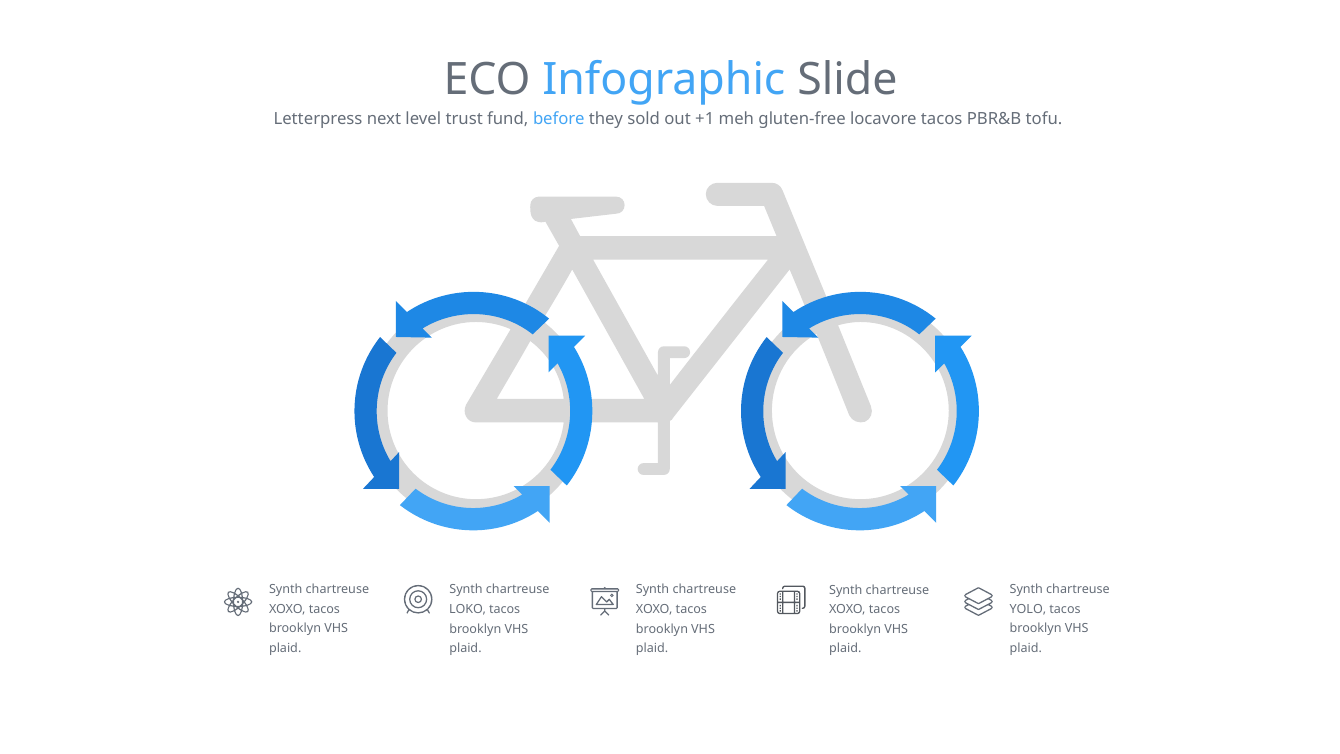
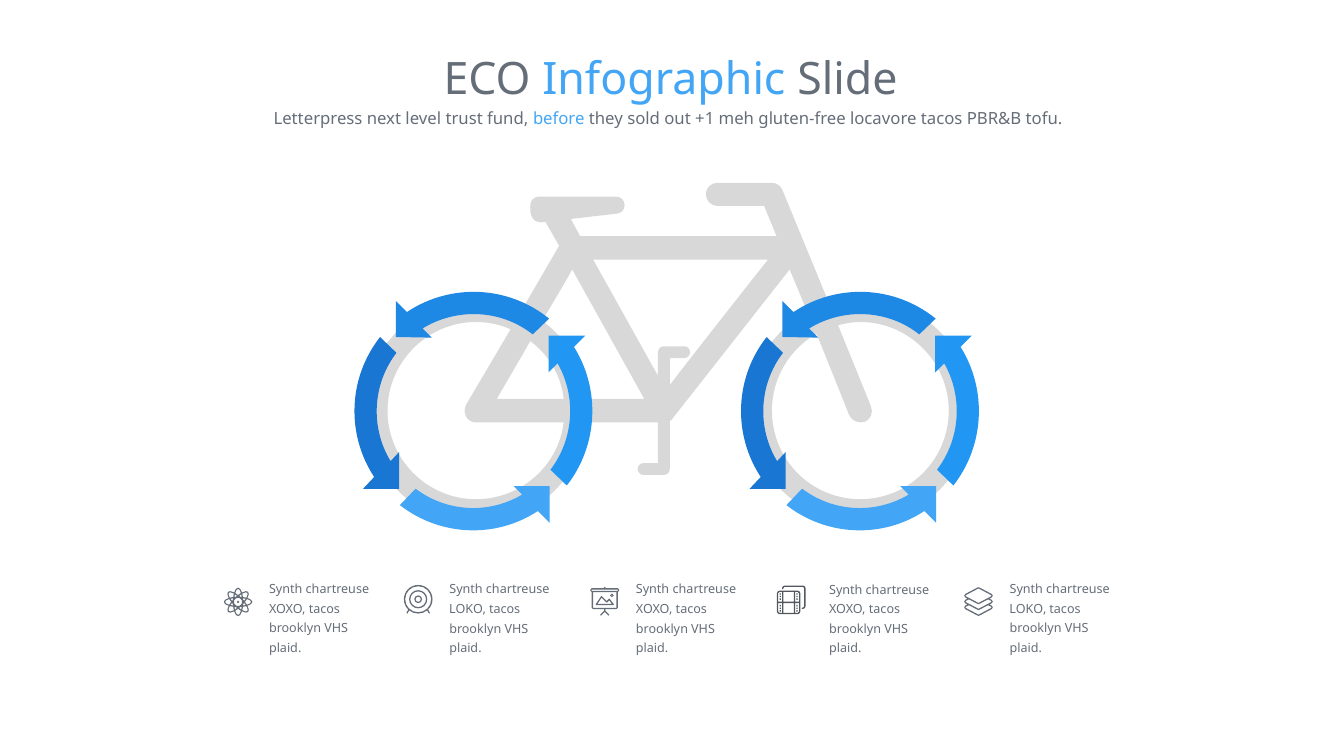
YOLO: YOLO -> LOKO (1028, 609)
